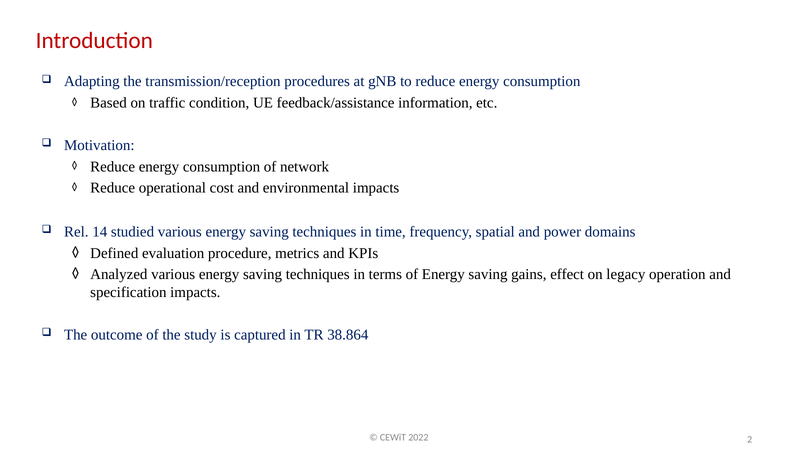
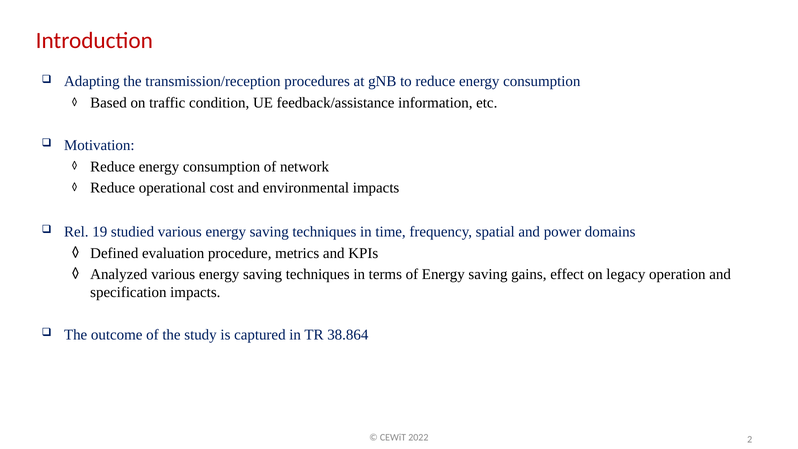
14: 14 -> 19 (100, 232)
